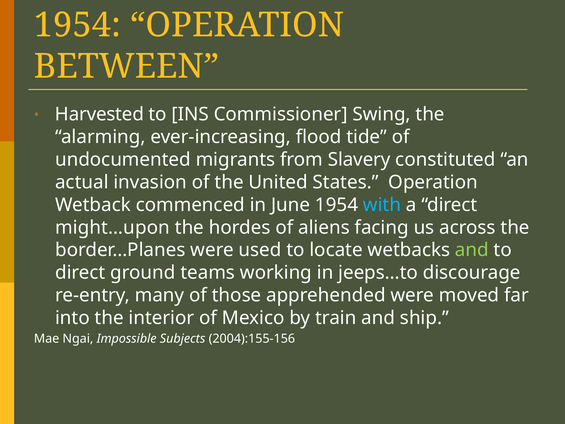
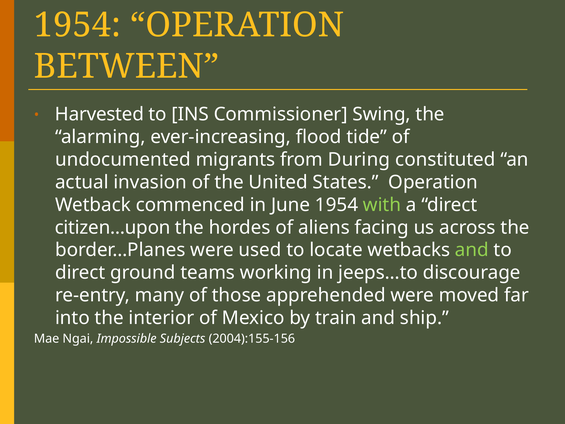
Slavery: Slavery -> During (359, 160)
with colour: light blue -> light green (382, 205)
might…upon: might…upon -> citizen…upon (113, 227)
